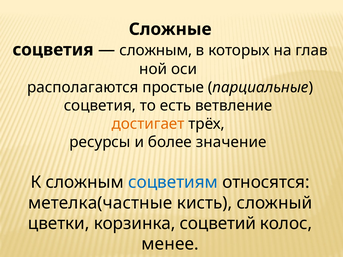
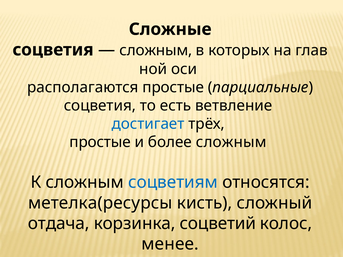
достигает colour: orange -> blue (148, 124)
ресурсы: ресурсы -> простые (100, 142)
более значение: значение -> сложным (231, 142)
метелка(частные: метелка(частные -> метелка(ресурсы (100, 203)
цветки: цветки -> отдача (59, 224)
